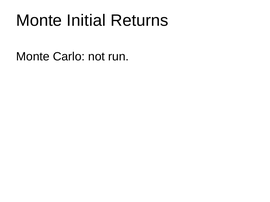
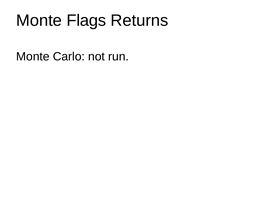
Initial: Initial -> Flags (86, 20)
